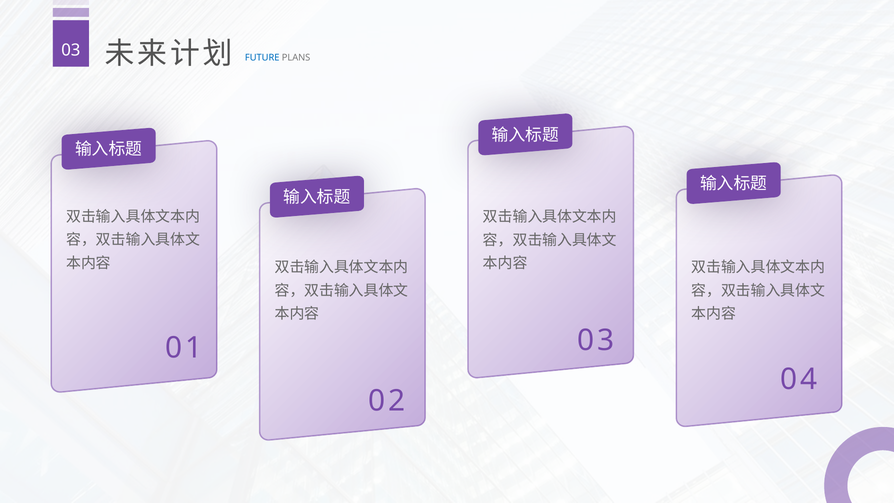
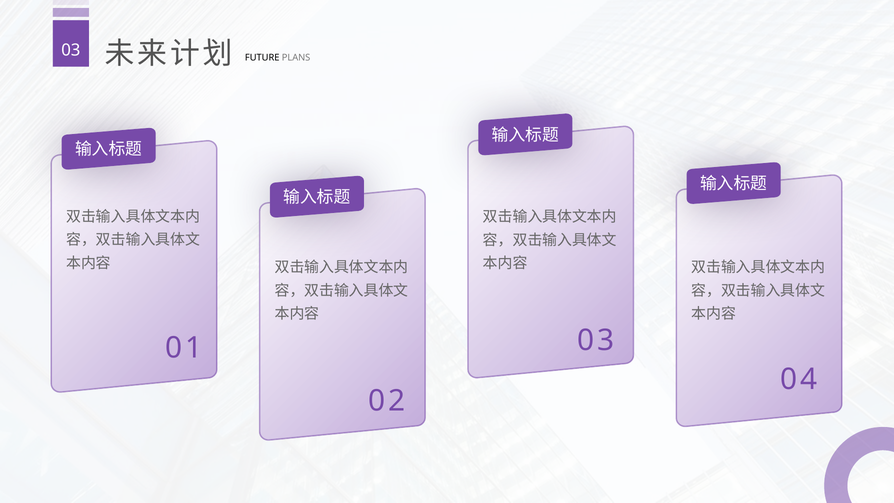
FUTURE colour: blue -> black (262, 58)
